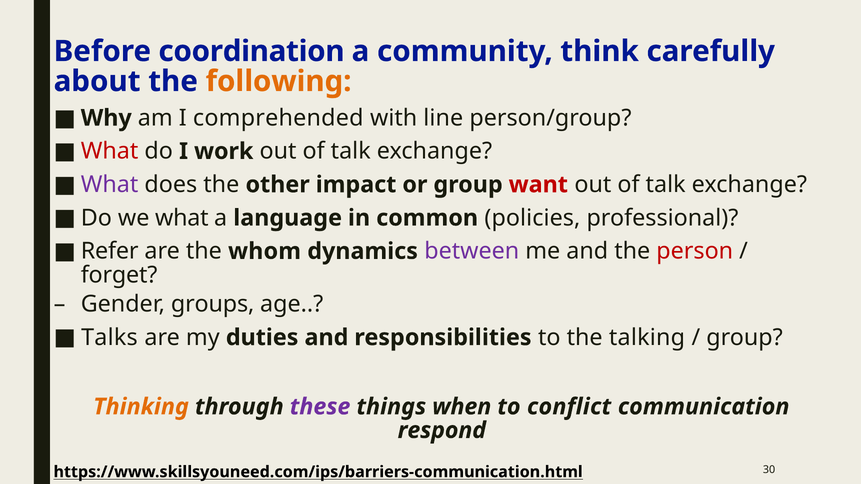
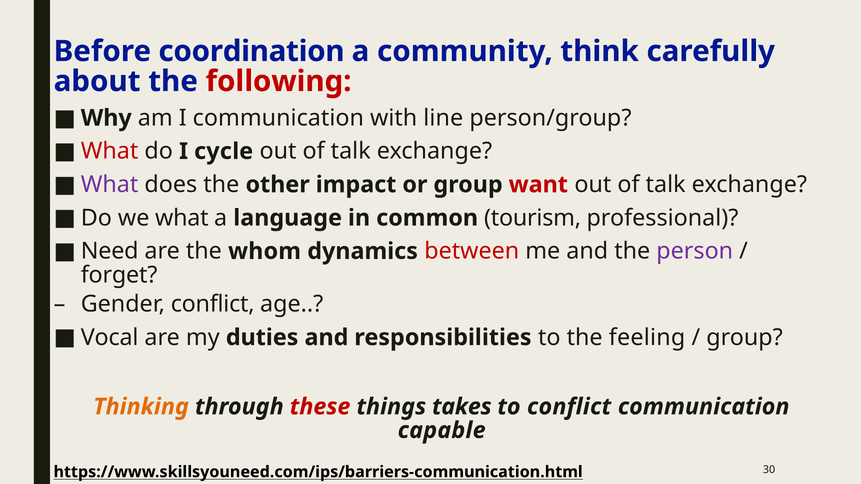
following colour: orange -> red (279, 81)
I comprehended: comprehended -> communication (278, 118)
work: work -> cycle (224, 151)
policies: policies -> tourism (533, 218)
Refer: Refer -> Need (110, 251)
between colour: purple -> red (472, 251)
person colour: red -> purple (695, 251)
Gender groups: groups -> conflict (213, 304)
Talks: Talks -> Vocal (110, 338)
talking: talking -> feeling (647, 338)
these colour: purple -> red (320, 407)
when: when -> takes (462, 407)
respond: respond -> capable (442, 431)
